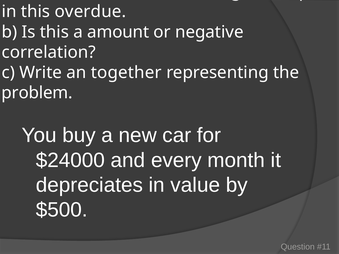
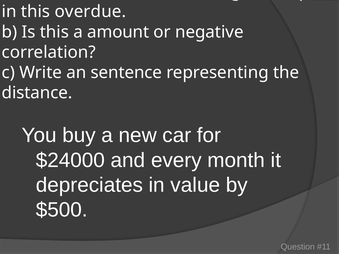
an together: together -> sentence (126, 73)
problem: problem -> distance (37, 93)
